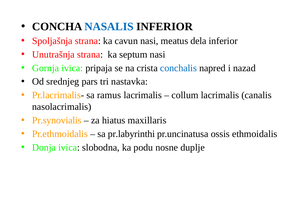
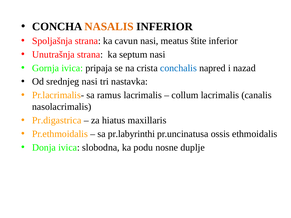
NASALIS colour: blue -> orange (109, 27)
dela: dela -> štite (198, 41)
srednjeg pars: pars -> nasi (90, 82)
Pr.synovialis: Pr.synovialis -> Pr.digastrica (57, 120)
